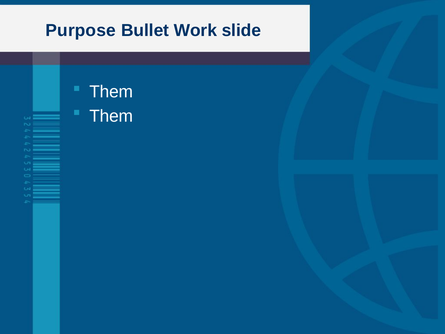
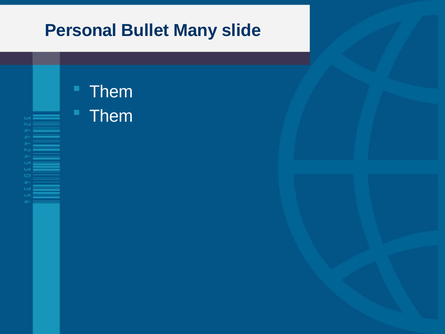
Purpose: Purpose -> Personal (81, 30)
Work: Work -> Many (195, 30)
